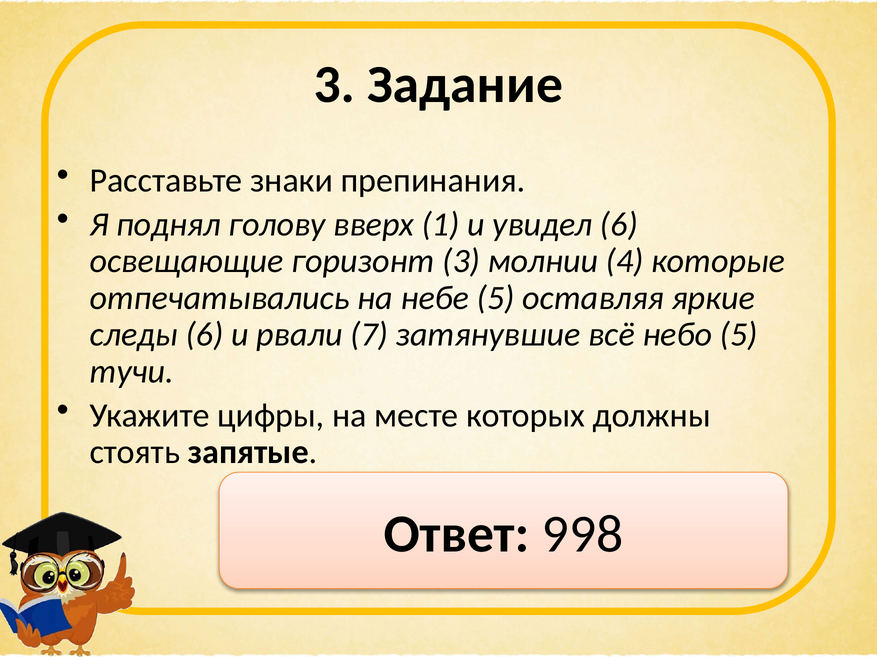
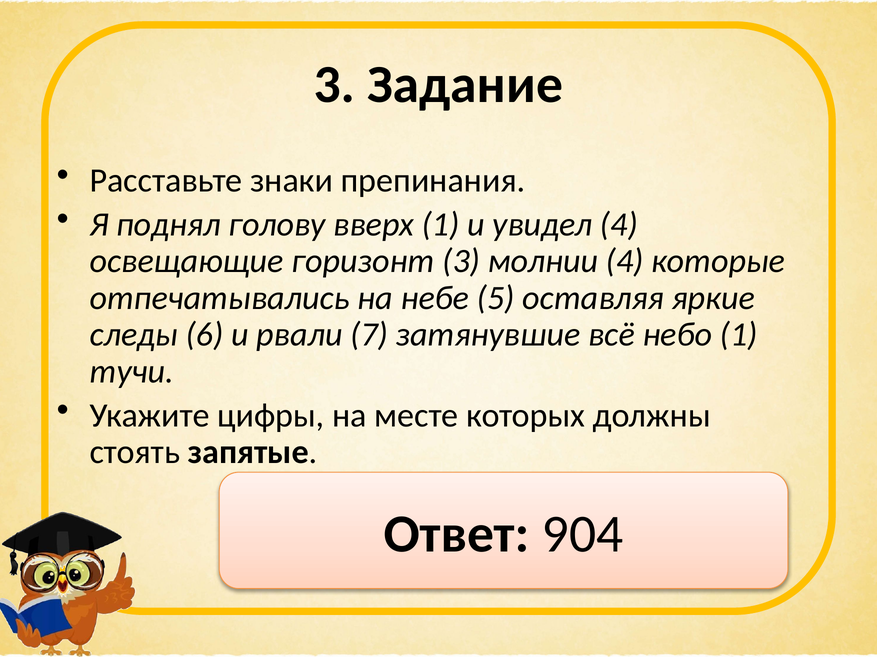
увидел 6: 6 -> 4 (619, 225)
небо 5: 5 -> 1 (739, 335)
998: 998 -> 904 (583, 535)
